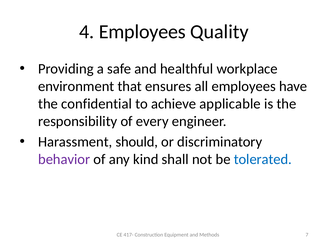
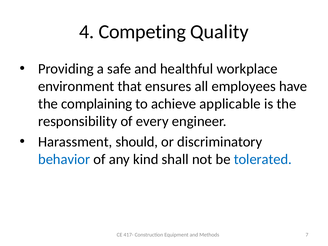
4 Employees: Employees -> Competing (142, 32)
confidential: confidential -> complaining (97, 104)
behavior colour: purple -> blue (64, 159)
